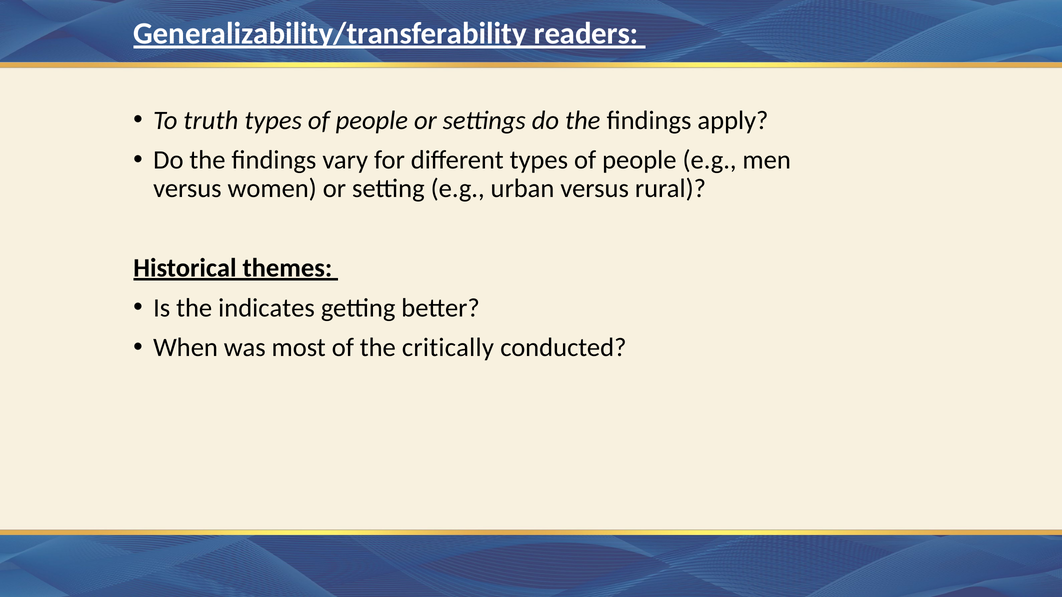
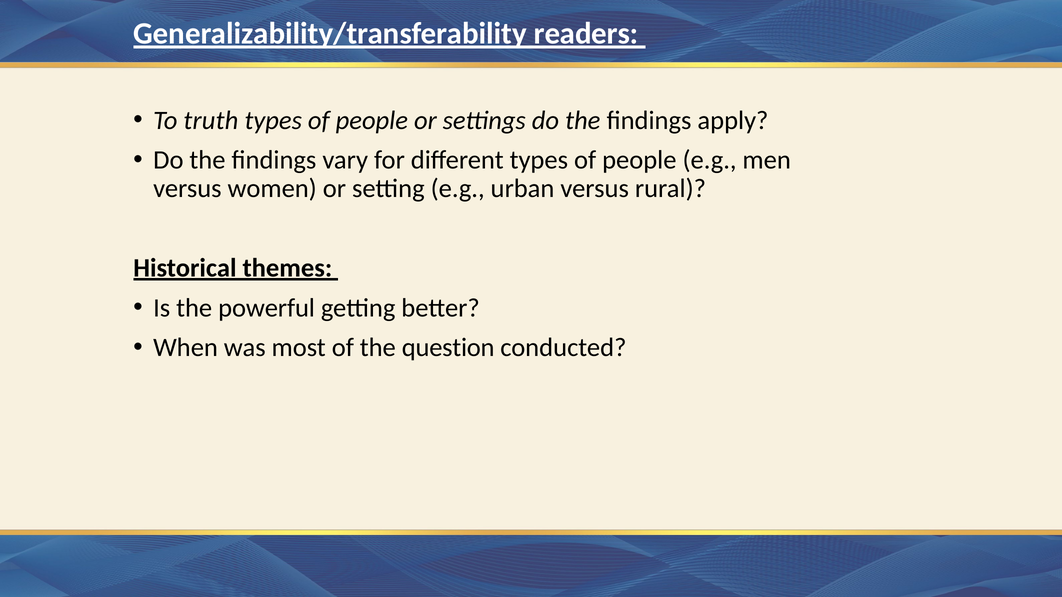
indicates: indicates -> powerful (267, 308)
critically: critically -> question (448, 348)
